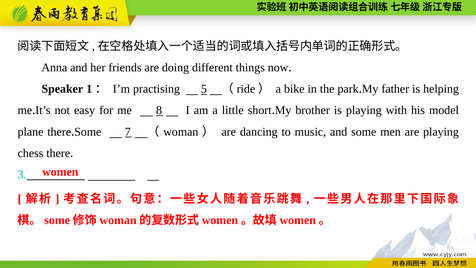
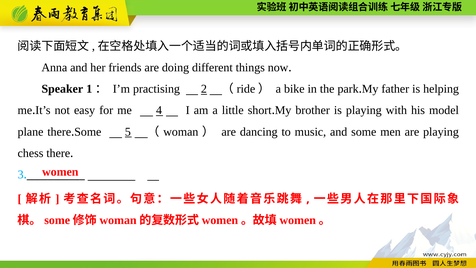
5: 5 -> 2 (204, 89)
8: 8 -> 4 (159, 110)
7: 7 -> 5 (128, 132)
